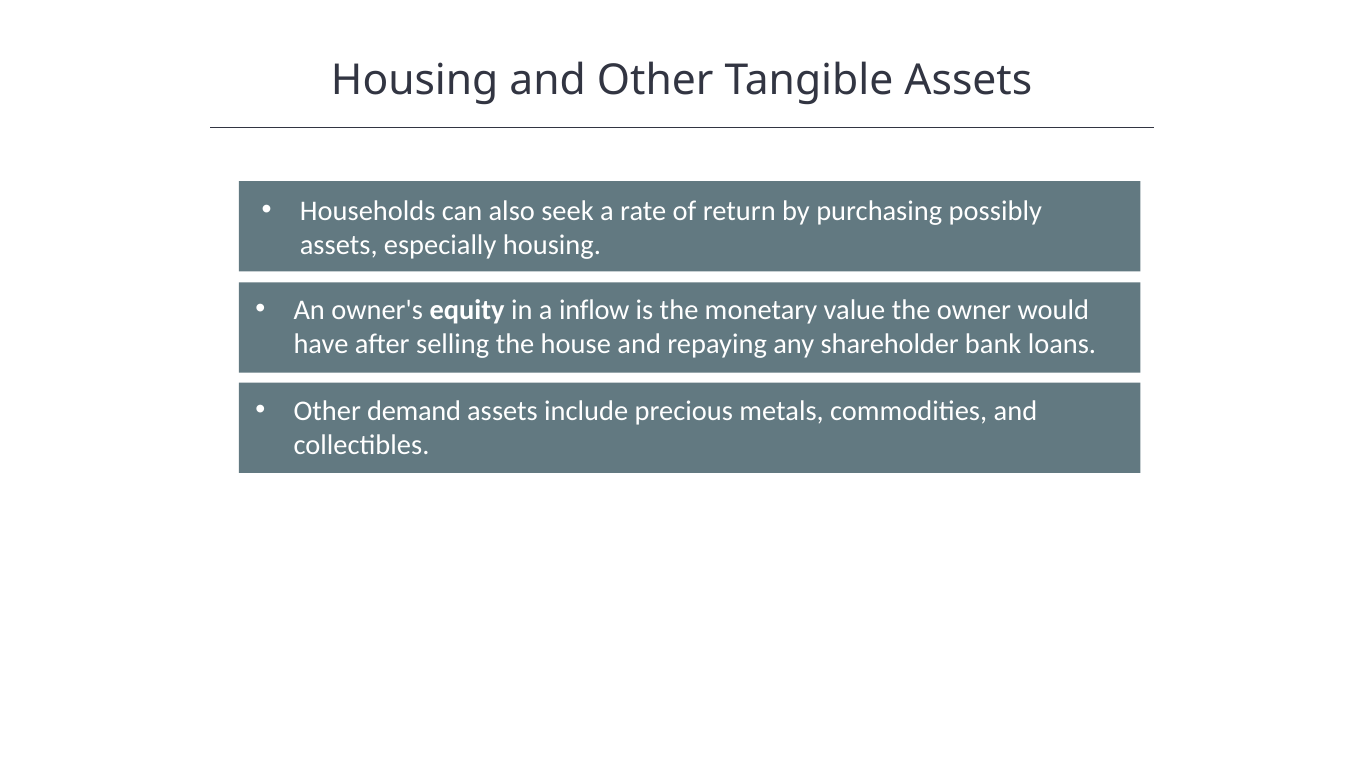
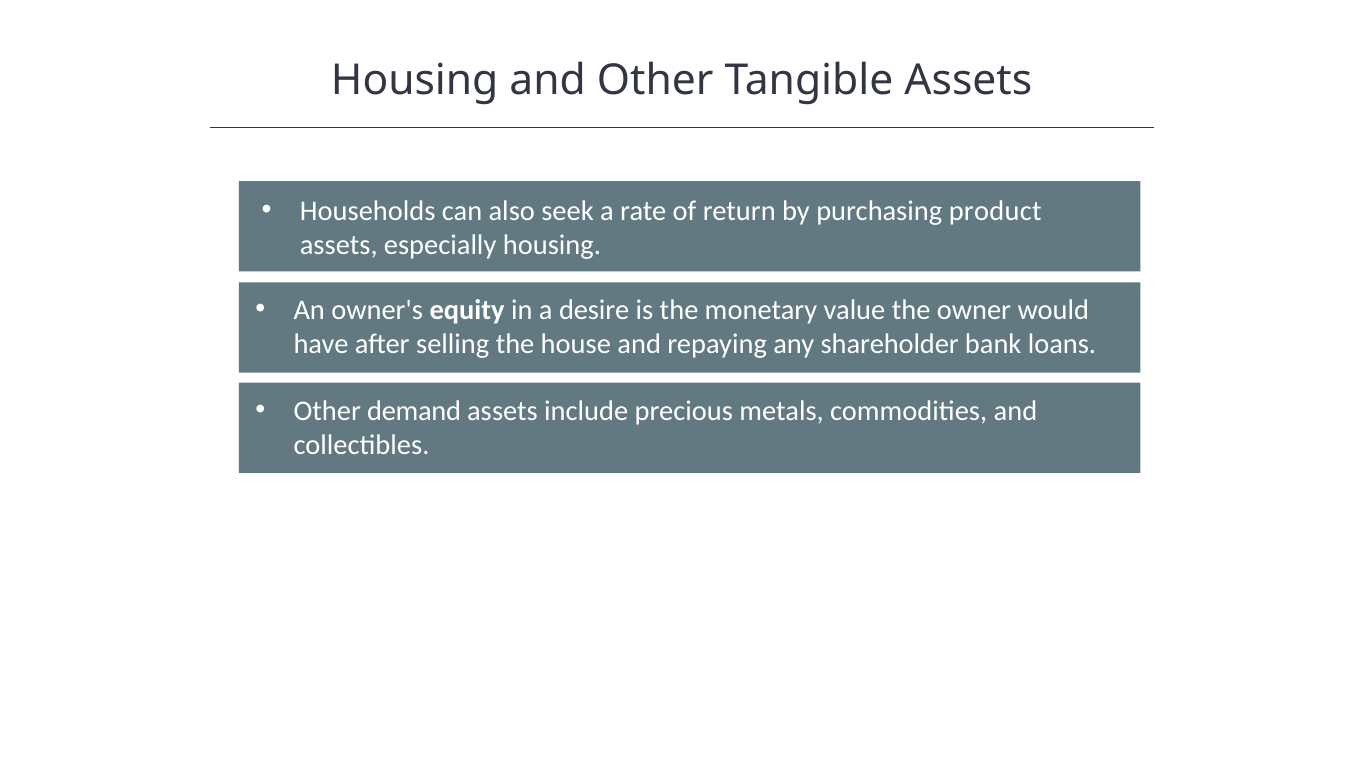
possibly: possibly -> product (995, 211)
inflow: inflow -> desire (594, 310)
